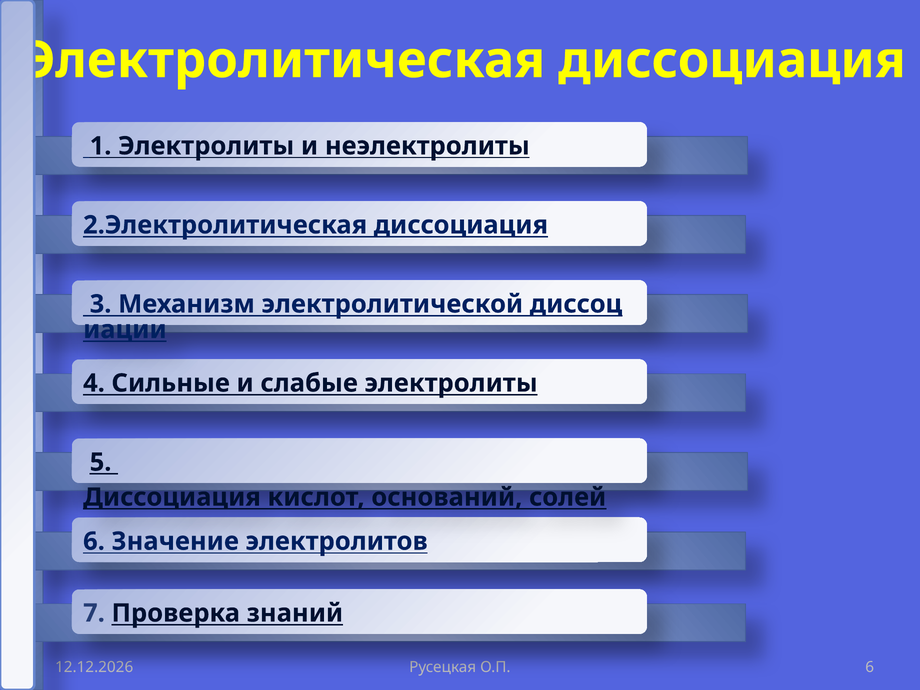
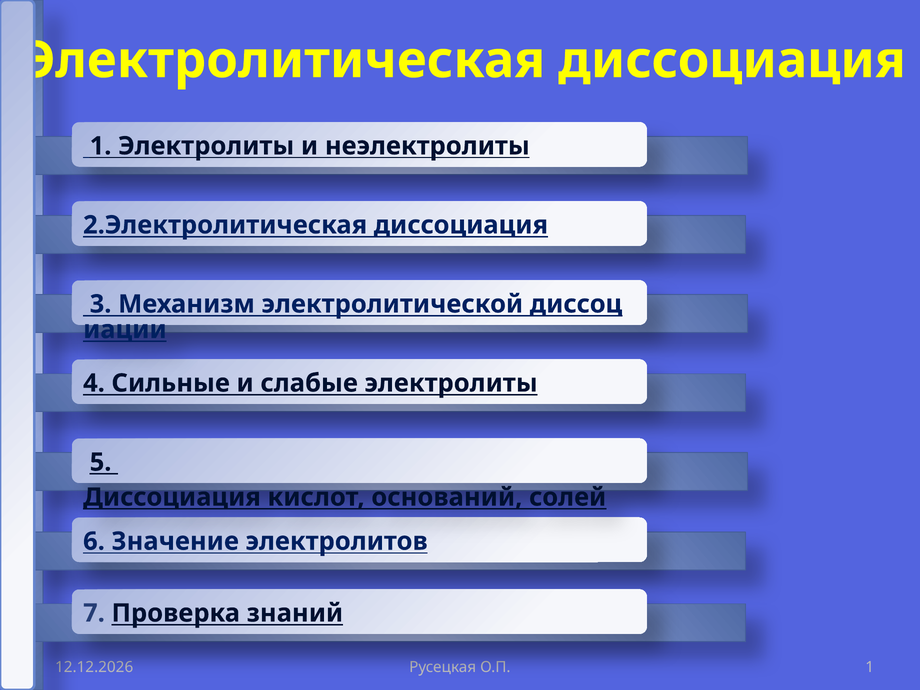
6: 6 -> 1 (870, 667)
